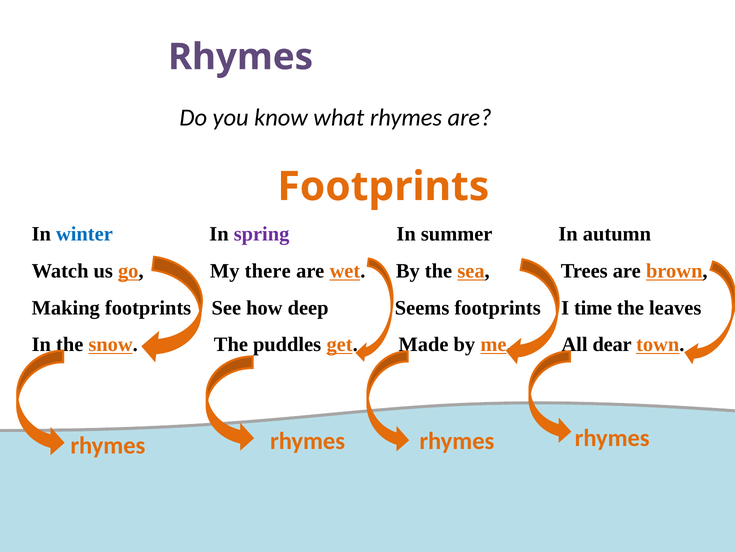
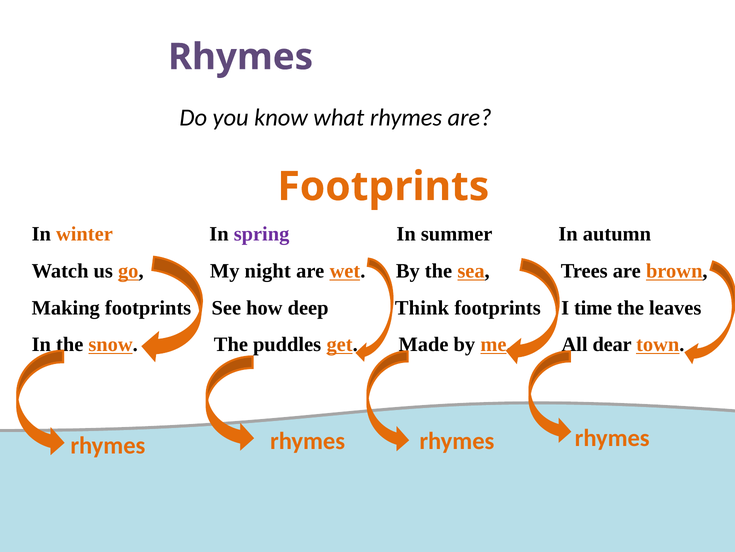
winter colour: blue -> orange (84, 234)
there: there -> night (268, 271)
Seems: Seems -> Think (422, 307)
